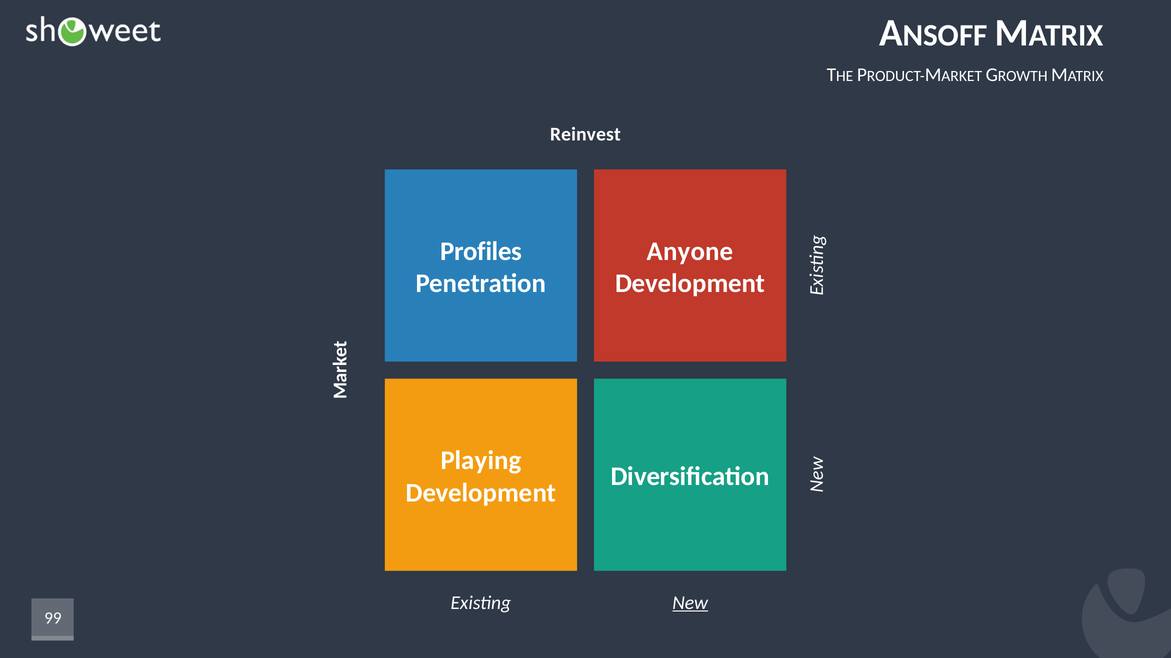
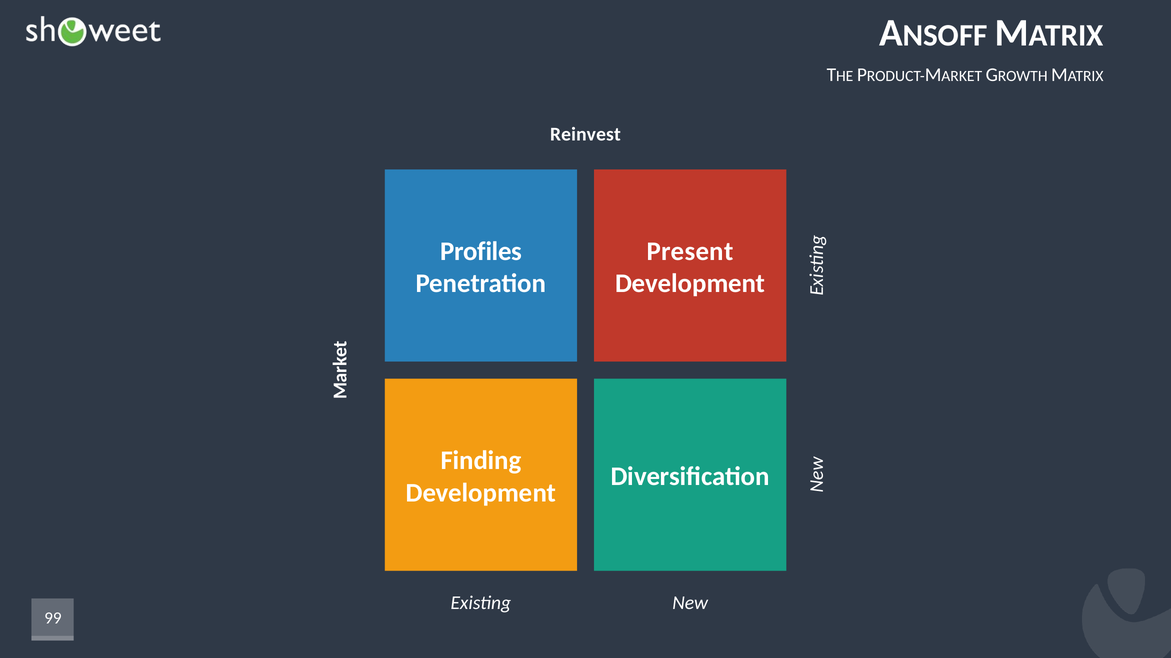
Anyone: Anyone -> Present (690, 252)
Playing: Playing -> Finding (481, 461)
New underline: present -> none (690, 603)
